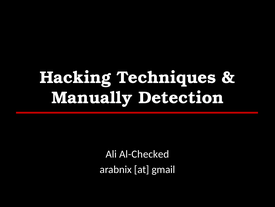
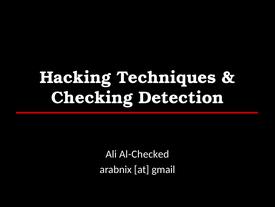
Manually: Manually -> Checking (92, 97)
